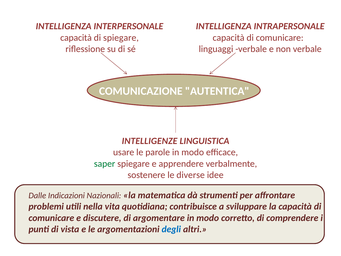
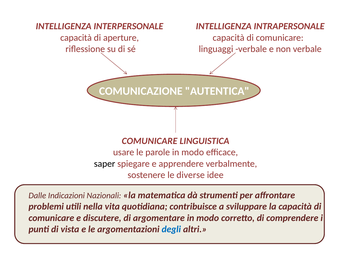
di spiegare: spiegare -> aperture (121, 38)
INTELLIGENZE: INTELLIGENZE -> COMUNICARE (150, 141)
saper colour: green -> black (105, 163)
